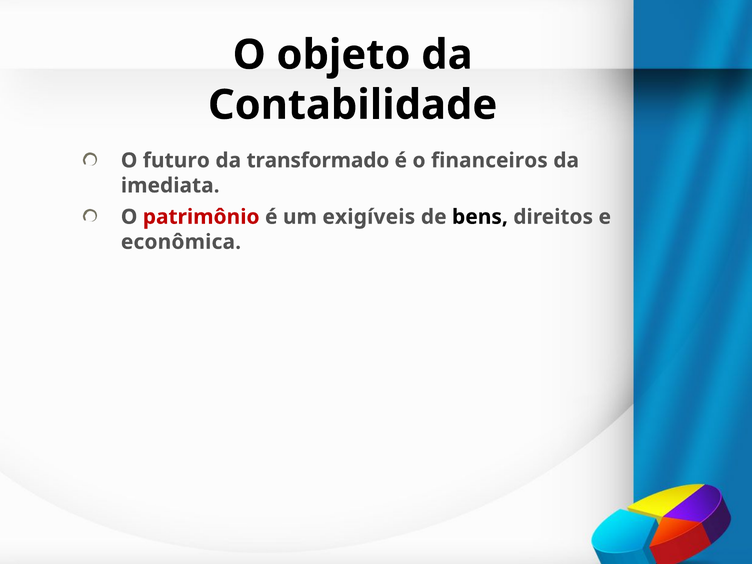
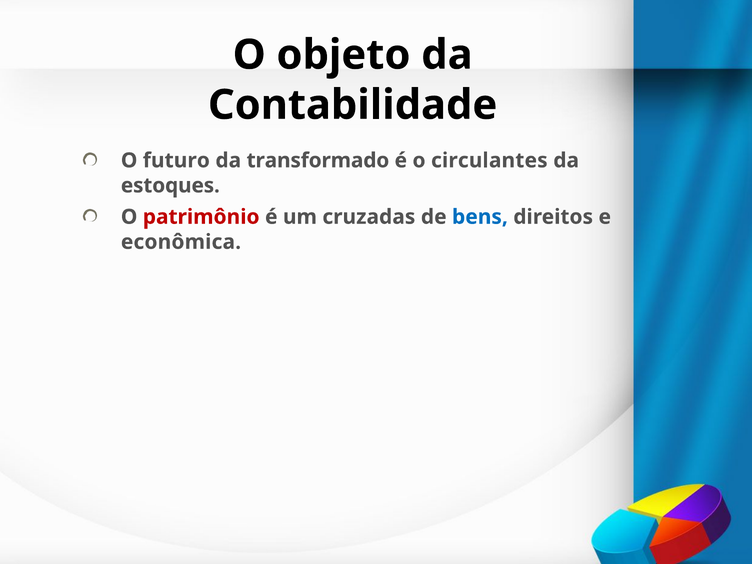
financeiros: financeiros -> circulantes (489, 160)
imediata: imediata -> estoques (170, 186)
exigíveis: exigíveis -> cruzadas (369, 217)
bens colour: black -> blue (480, 217)
